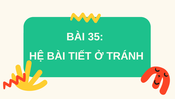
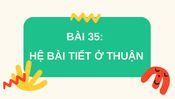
TRÁNH: TRÁNH -> THUẬN (125, 56)
